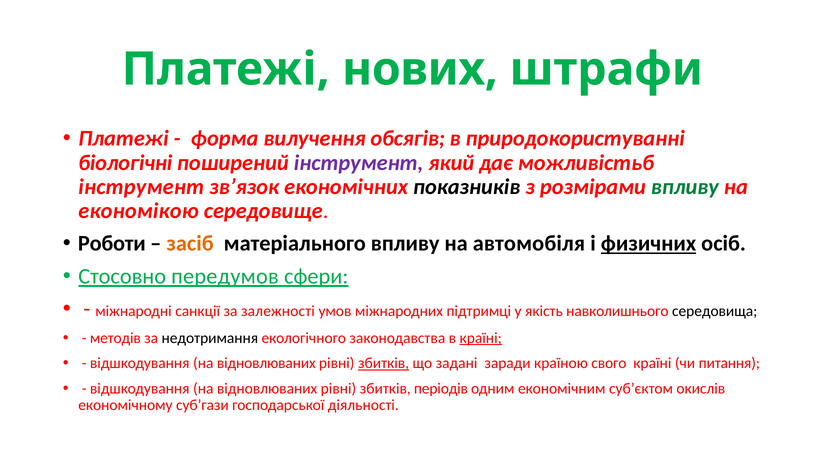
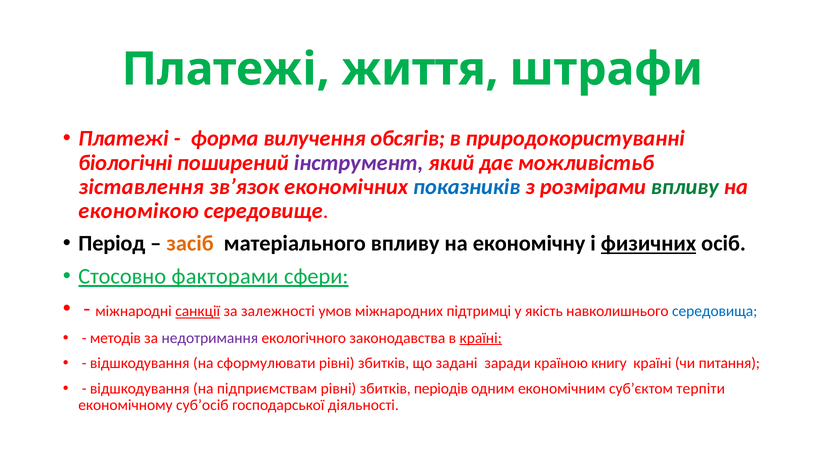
нових: нових -> життя (420, 69)
інструмент: інструмент -> зіставлення (141, 187)
показників colour: black -> blue (467, 187)
Роботи: Роботи -> Період (112, 244)
автомобіля: автомобіля -> економічну (529, 244)
передумов: передумов -> факторами (225, 276)
санкції underline: none -> present (198, 311)
середовища colour: black -> blue (715, 311)
недотримання colour: black -> purple (210, 338)
відновлюваних: відновлюваних -> сформулювати (266, 363)
збитків underline: present -> none (384, 363)
свого: свого -> книгу (609, 363)
відновлюваних: відновлюваних -> підприємствам (267, 389)
окислів: окислів -> терпіти (701, 389)
суб’гази: суб’гази -> суб’осіб (202, 405)
